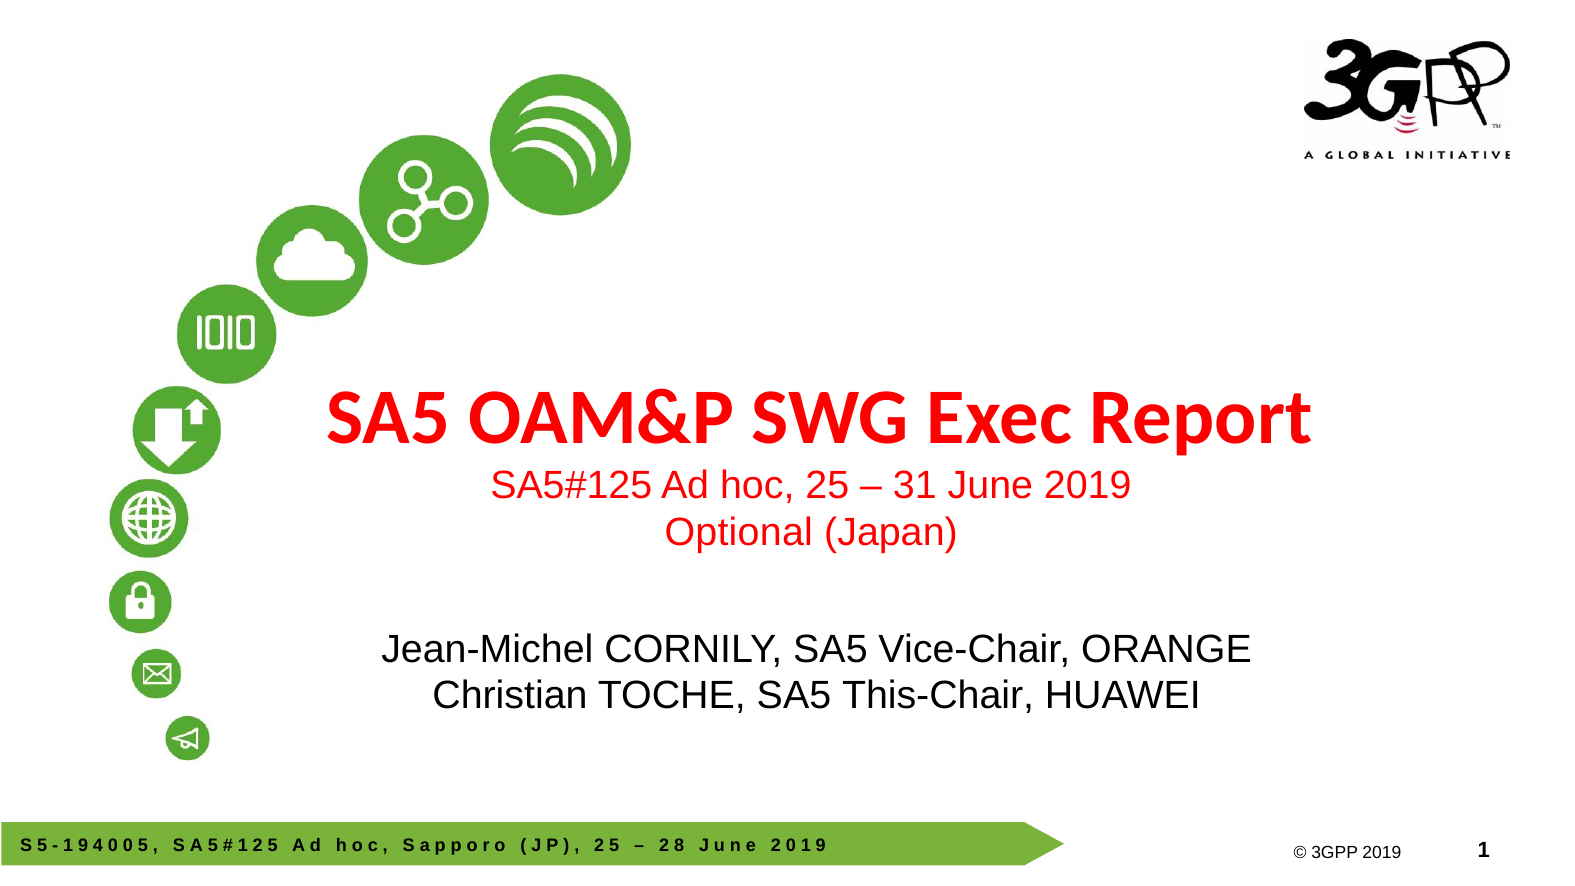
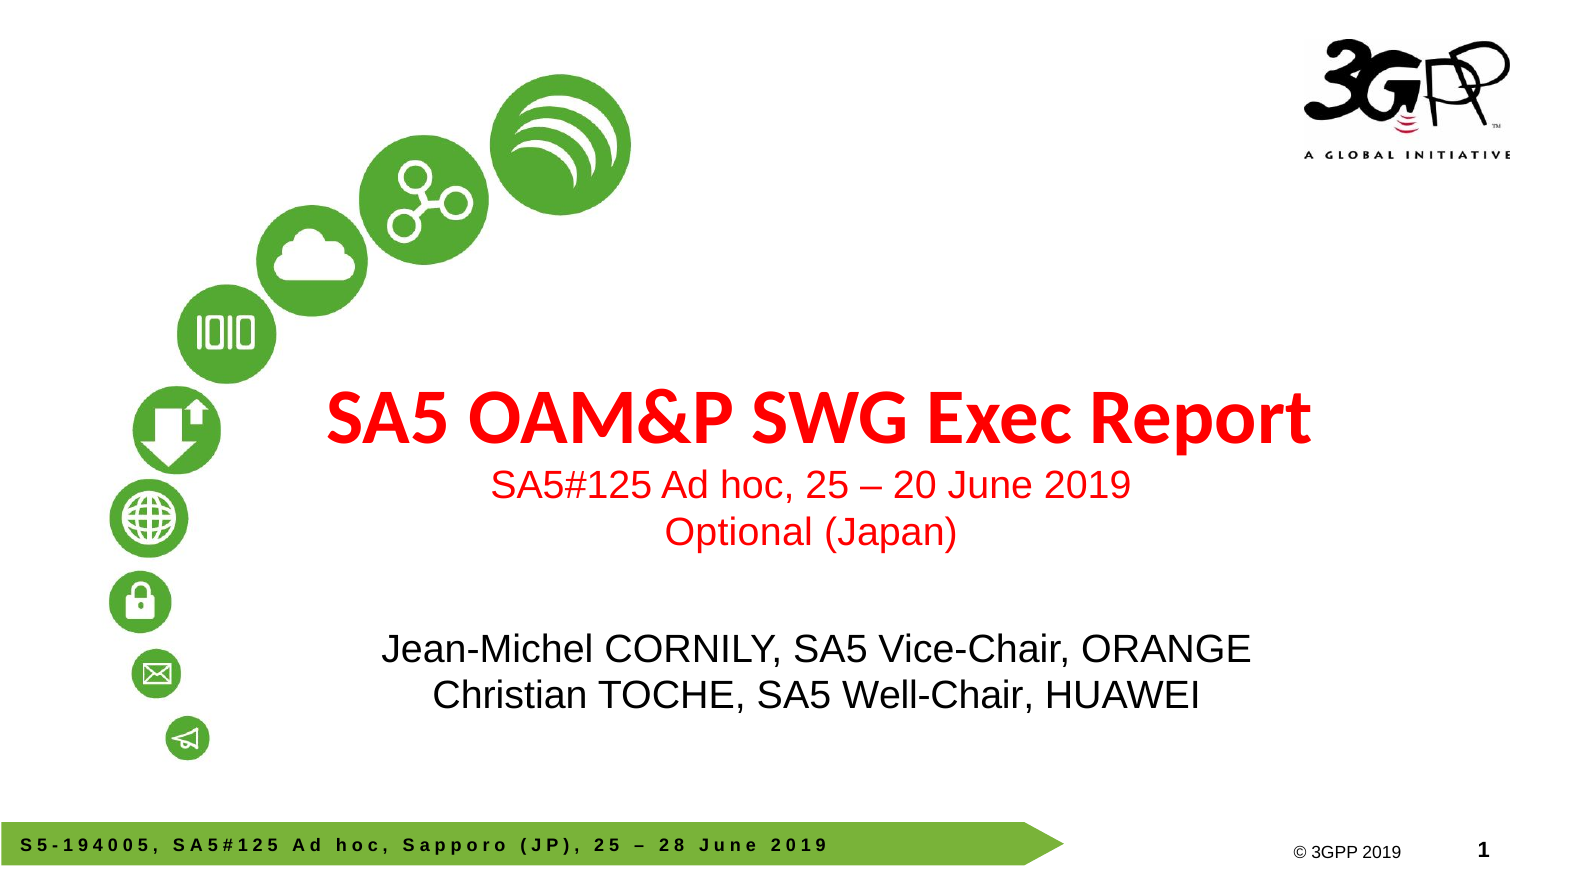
31: 31 -> 20 (915, 486)
This-Chair: This-Chair -> Well-Chair (938, 695)
